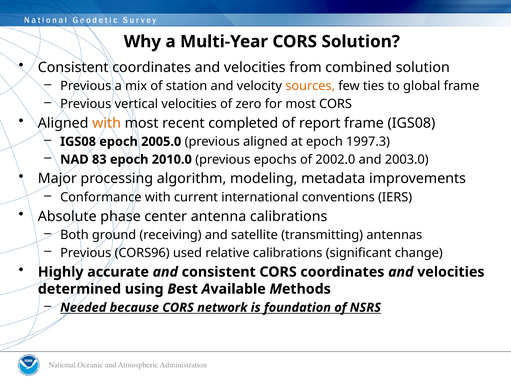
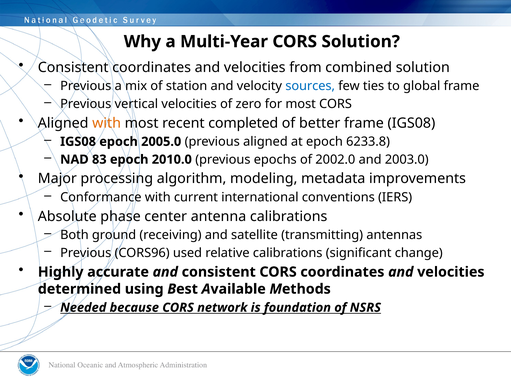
sources colour: orange -> blue (310, 86)
report: report -> better (320, 123)
1997.3: 1997.3 -> 6233.8 (368, 142)
